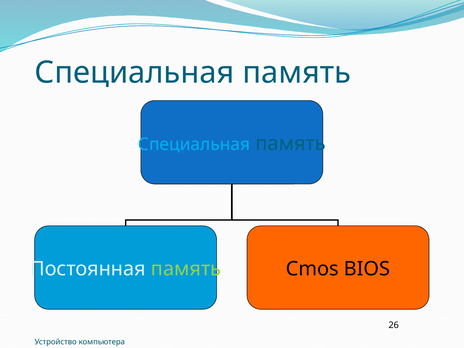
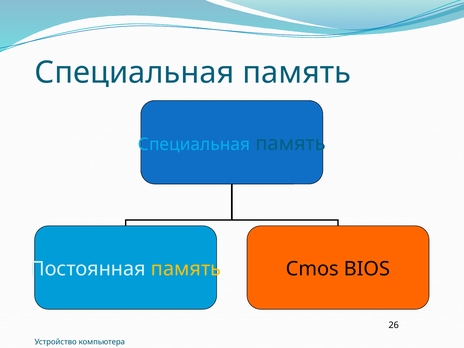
память colour: light green -> yellow (186, 269)
